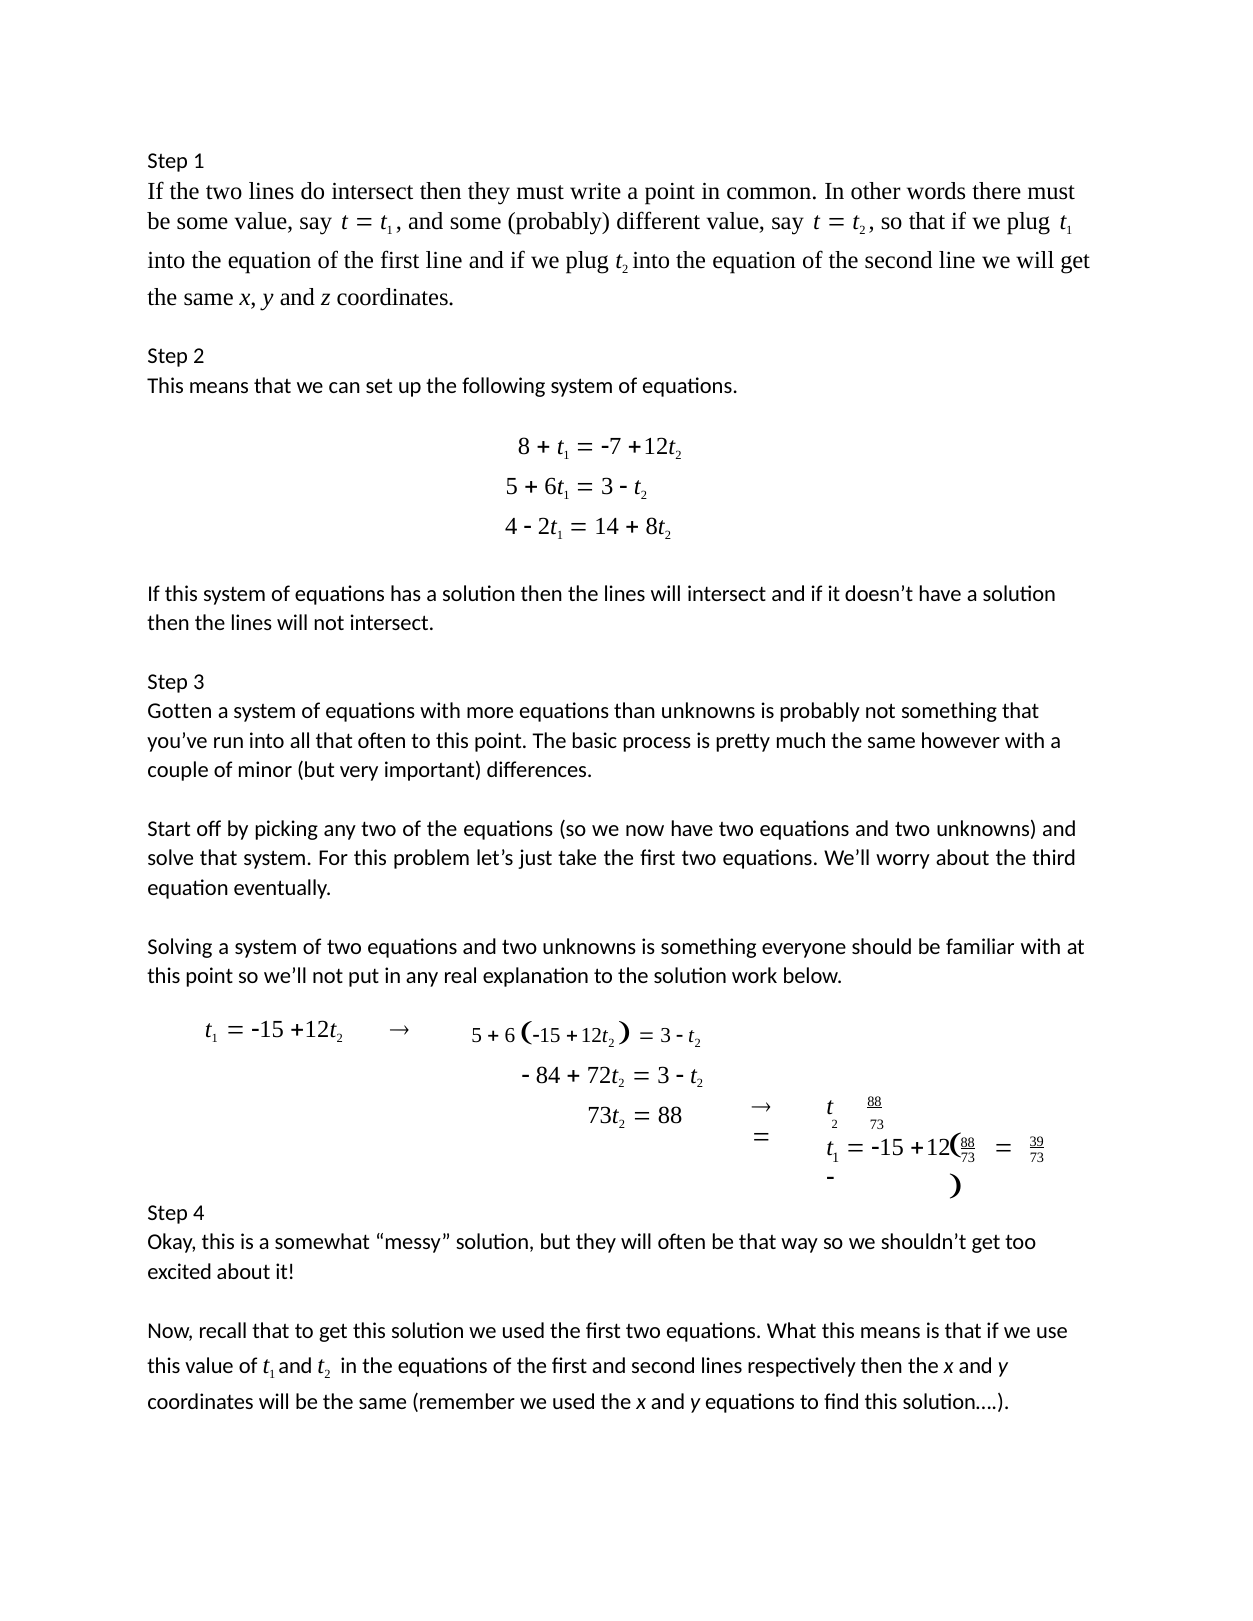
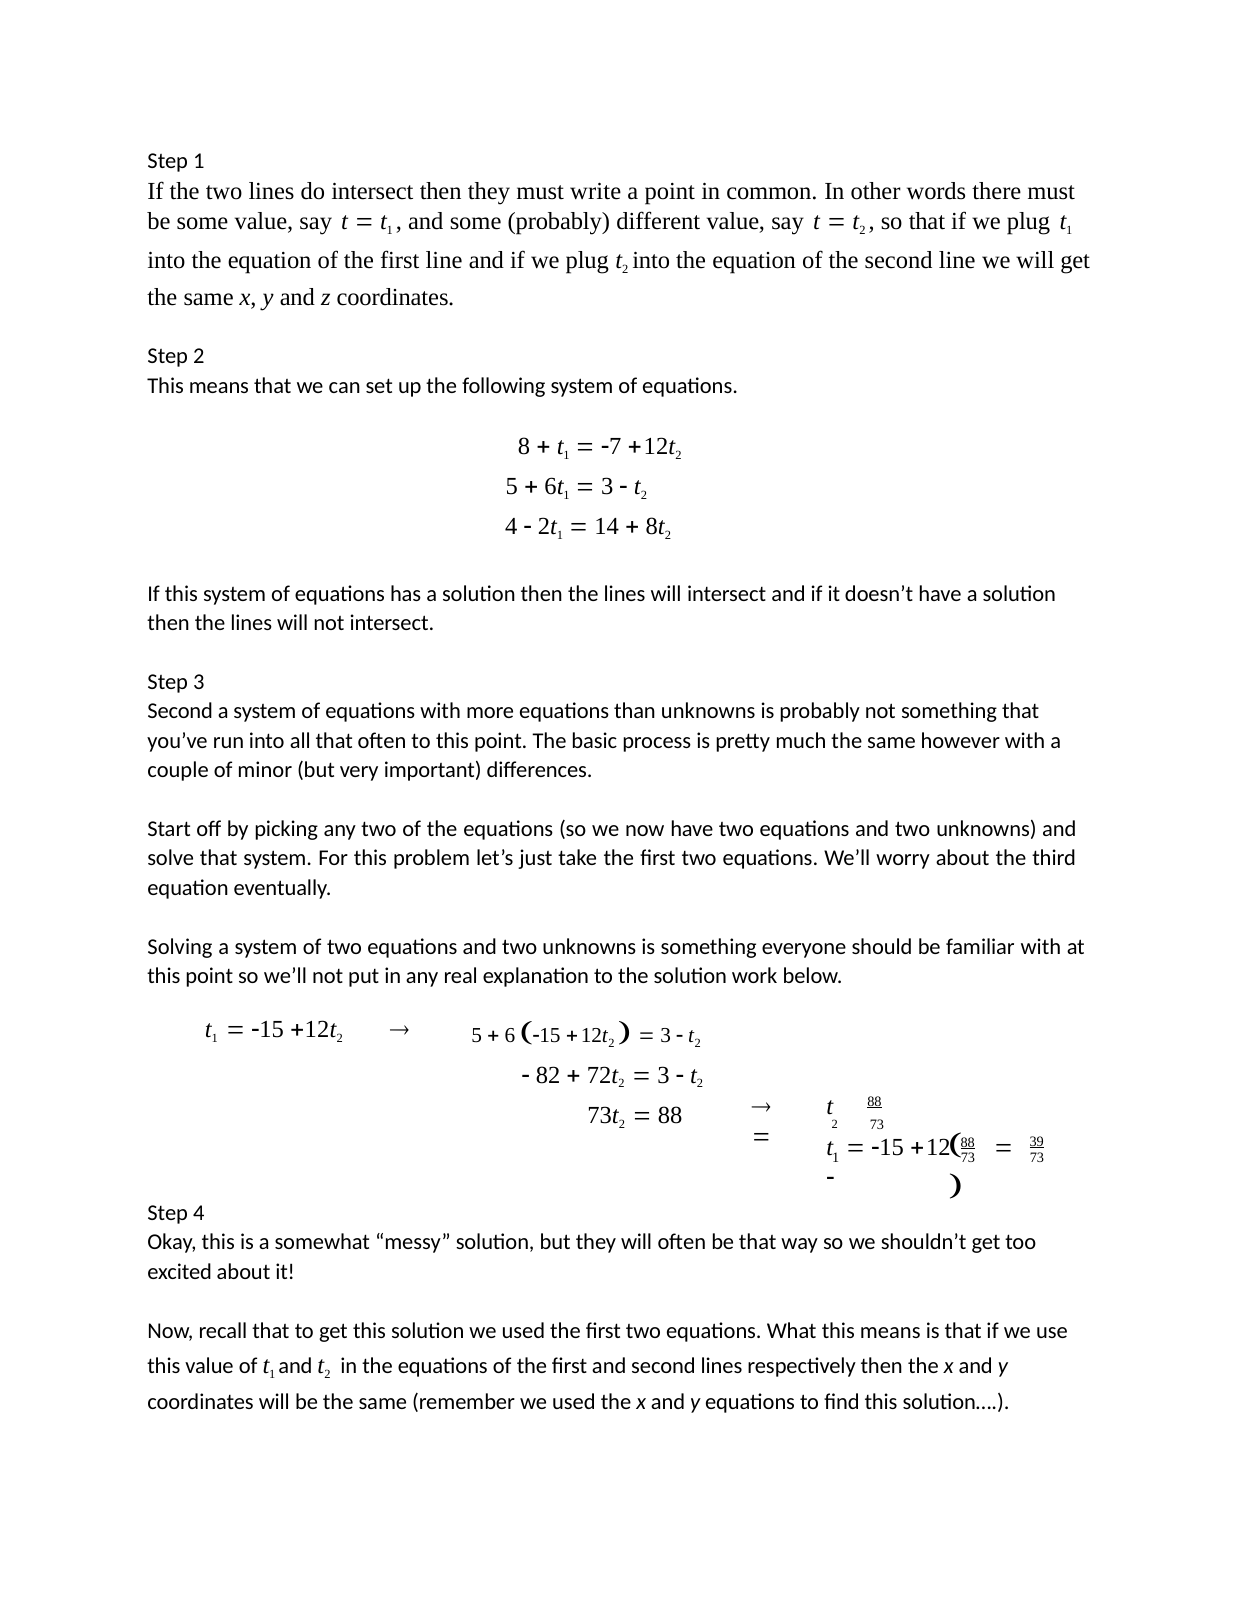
Gotten: Gotten -> Second (180, 712)
84: 84 -> 82 (548, 1075)
